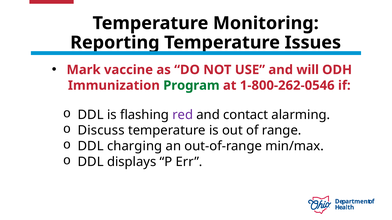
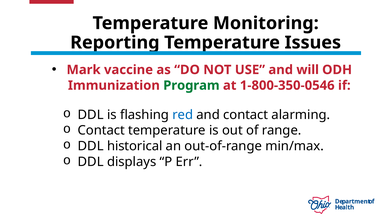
1-800-262-0546: 1-800-262-0546 -> 1-800-350-0546 (287, 86)
red colour: purple -> blue (183, 115)
Discuss: Discuss -> Contact (101, 131)
charging: charging -> historical (135, 146)
